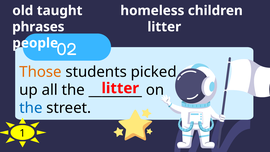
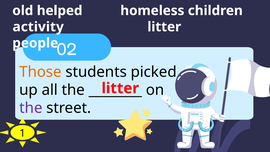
taught: taught -> helped (60, 11)
phrases: phrases -> activity (38, 27)
the colour: blue -> purple (31, 108)
